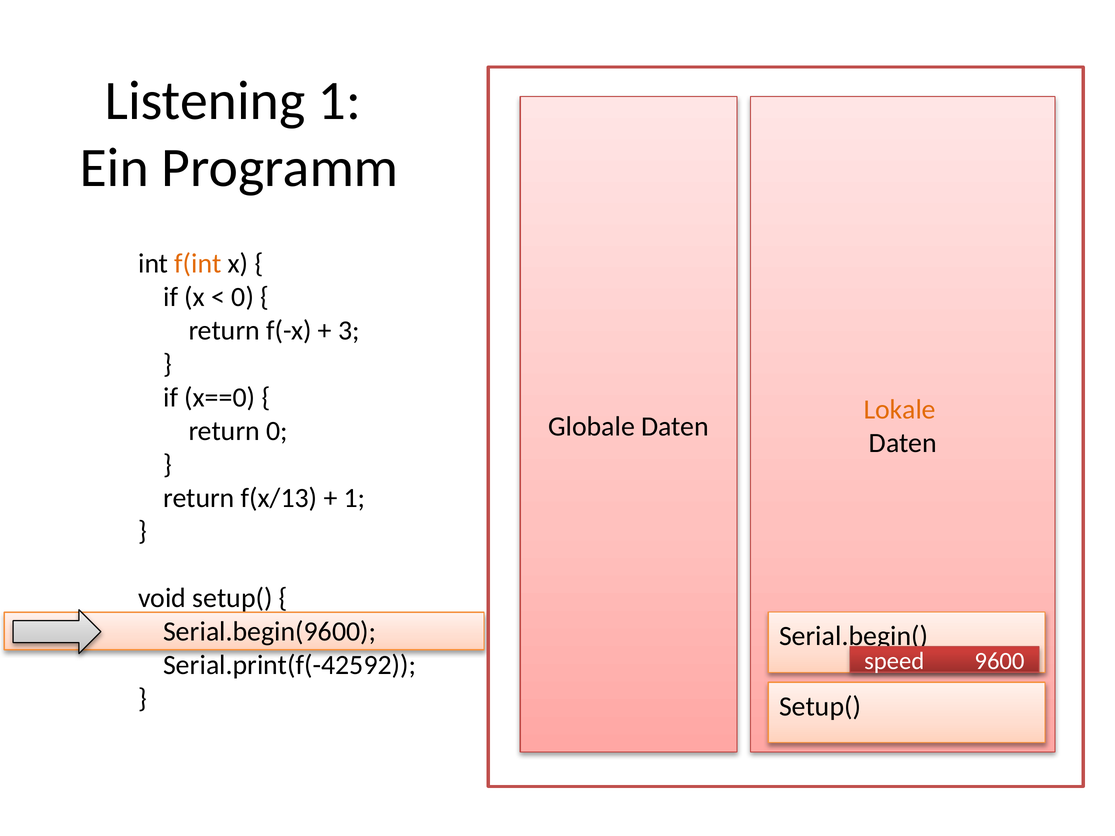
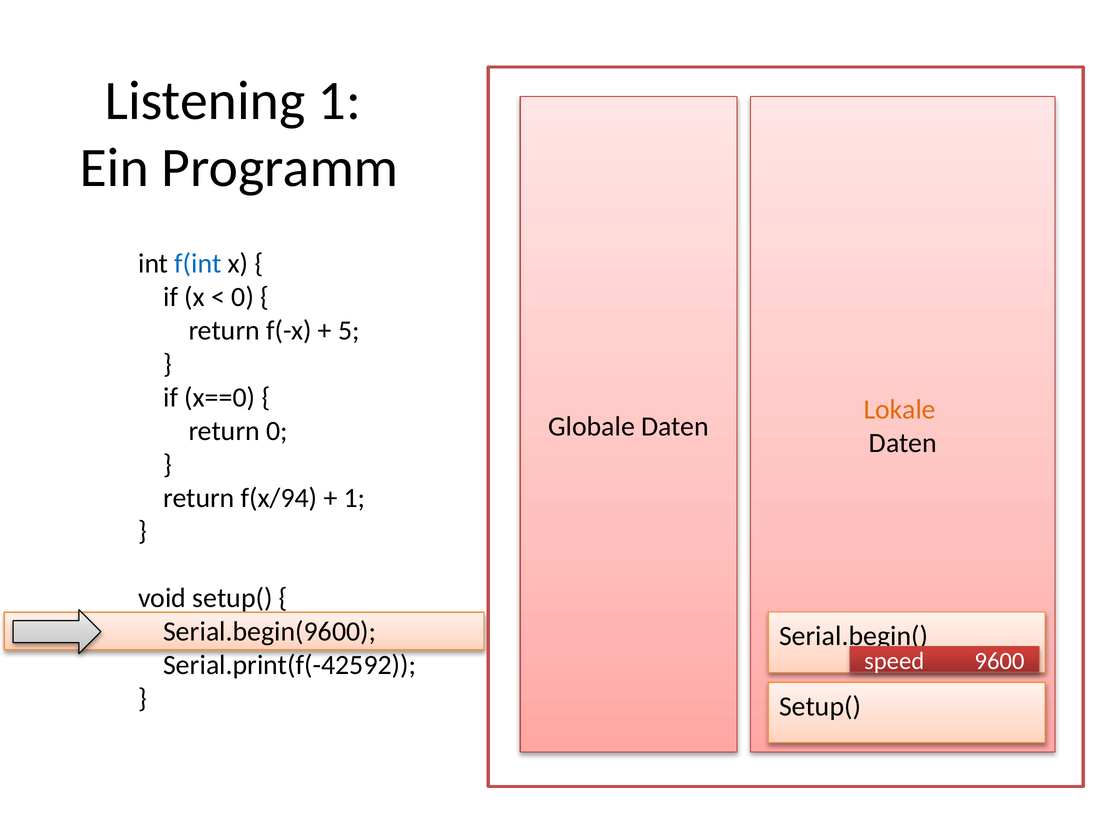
f(int colour: orange -> blue (198, 264)
3: 3 -> 5 (349, 331)
f(x/13: f(x/13 -> f(x/94 (279, 498)
